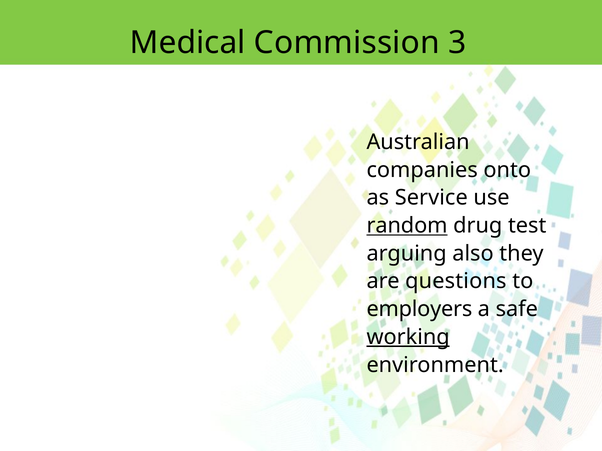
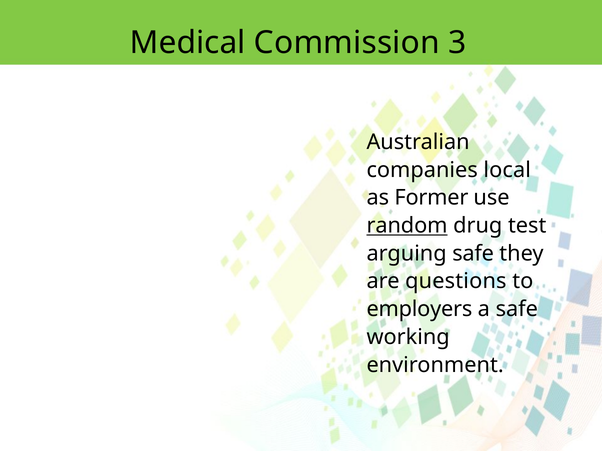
onto: onto -> local (507, 170)
Service: Service -> Former (431, 198)
arguing also: also -> safe (473, 254)
working underline: present -> none (408, 337)
